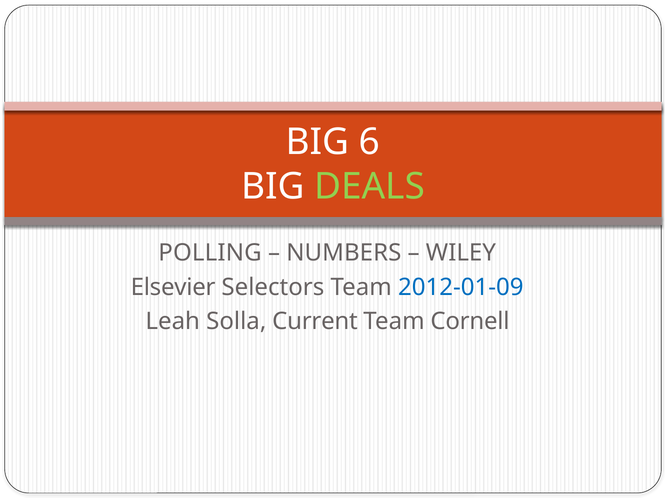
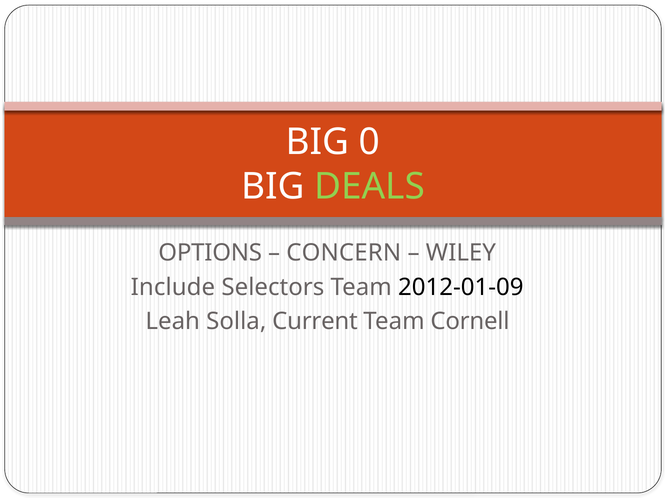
6: 6 -> 0 (370, 142)
POLLING: POLLING -> OPTIONS (210, 253)
NUMBERS: NUMBERS -> CONCERN (344, 253)
Elsevier: Elsevier -> Include (173, 287)
2012-01-09 colour: blue -> black (461, 287)
